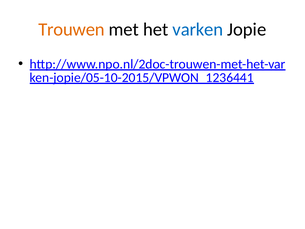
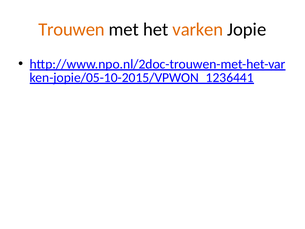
varken colour: blue -> orange (198, 30)
